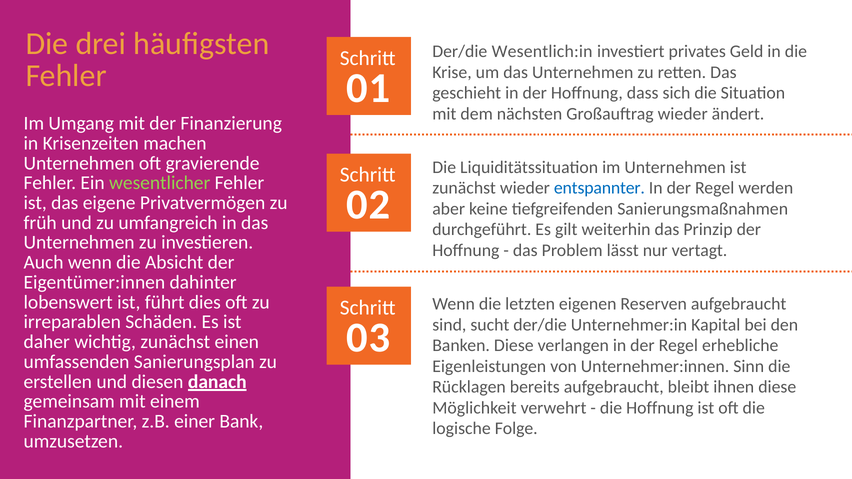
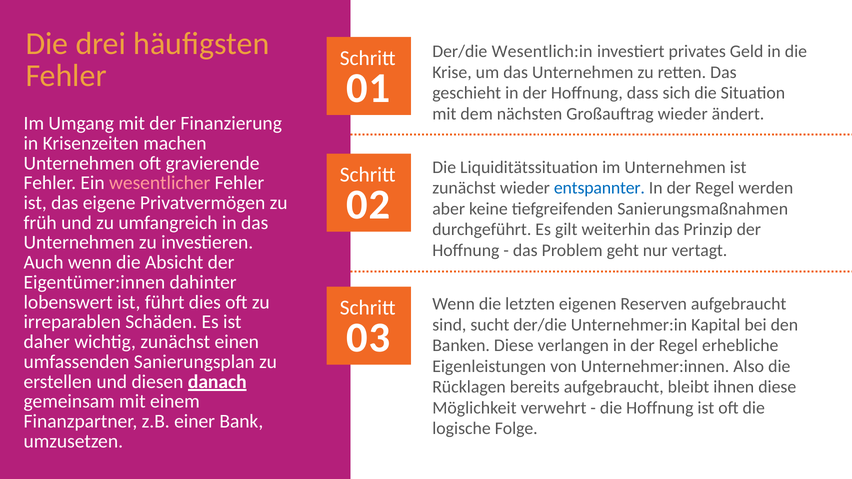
wesentlicher colour: light green -> pink (160, 183)
lässt: lässt -> geht (623, 251)
Sinn: Sinn -> Also (749, 366)
